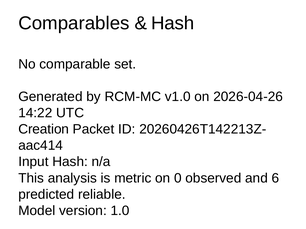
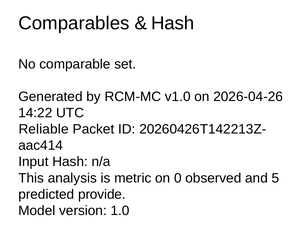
Creation: Creation -> Reliable (44, 129)
6: 6 -> 5 (275, 178)
reliable: reliable -> provide (102, 195)
